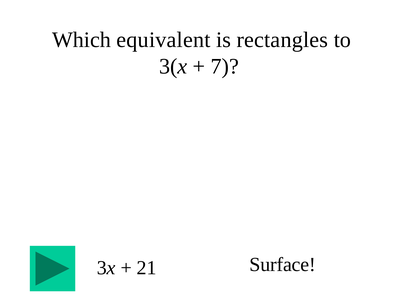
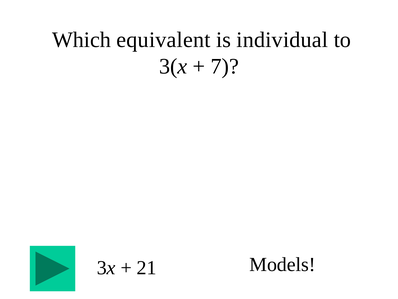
rectangles: rectangles -> individual (282, 40)
Surface: Surface -> Models (282, 264)
